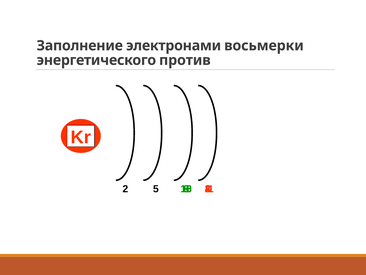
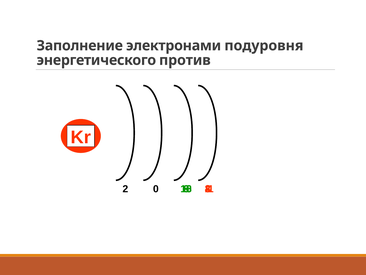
восьмерки: восьмерки -> подуровня (264, 46)
5: 5 -> 0 (156, 189)
